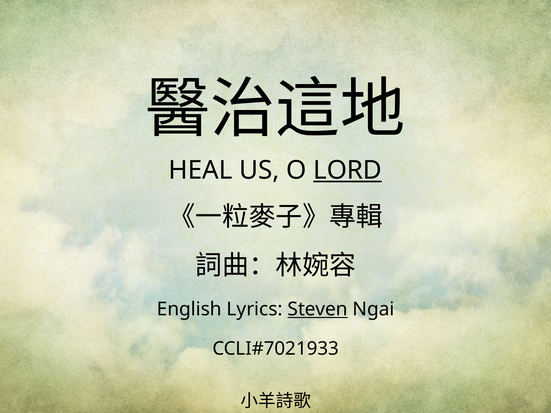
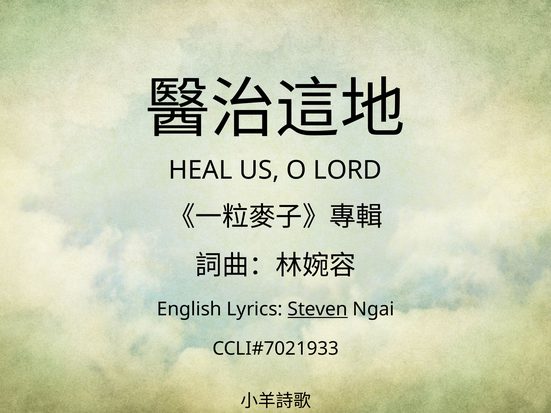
LORD underline: present -> none (348, 170)
